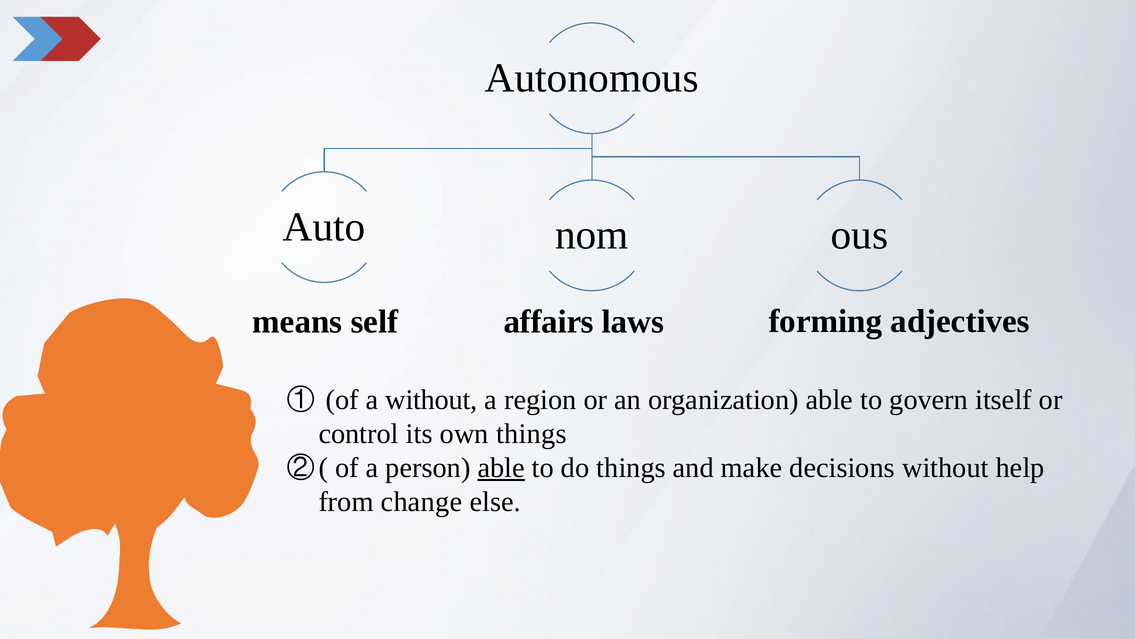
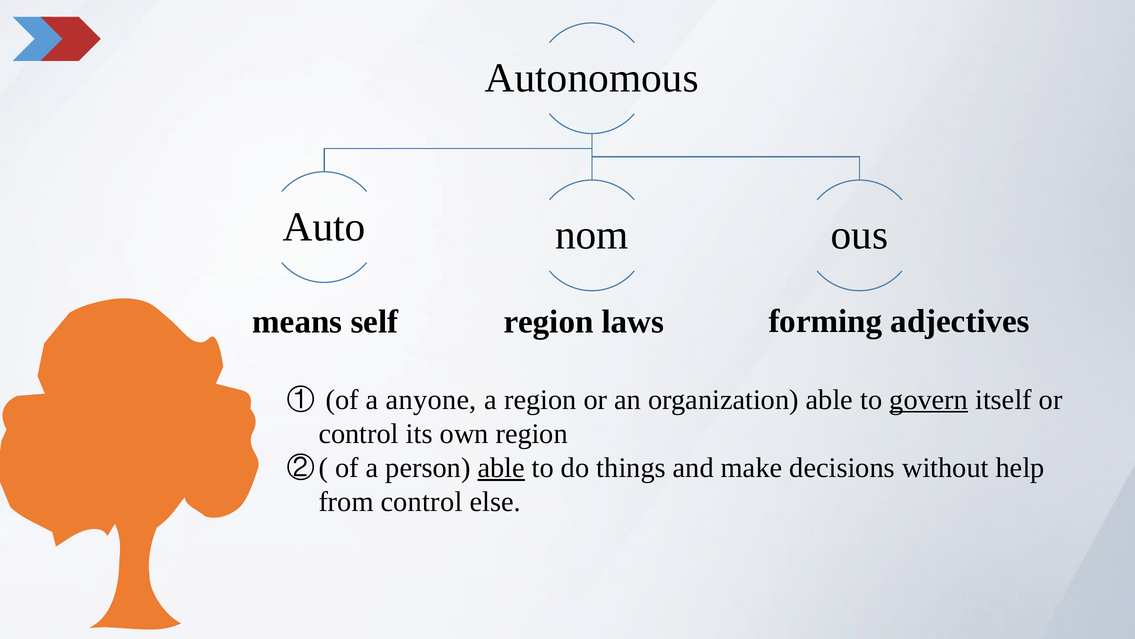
self affairs: affairs -> region (549, 321)
a without: without -> anyone (431, 399)
govern underline: none -> present (929, 399)
own things: things -> region (532, 433)
from change: change -> control (422, 501)
